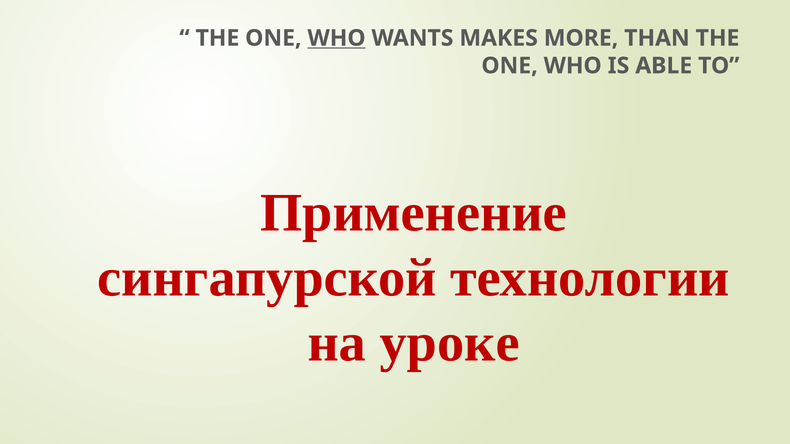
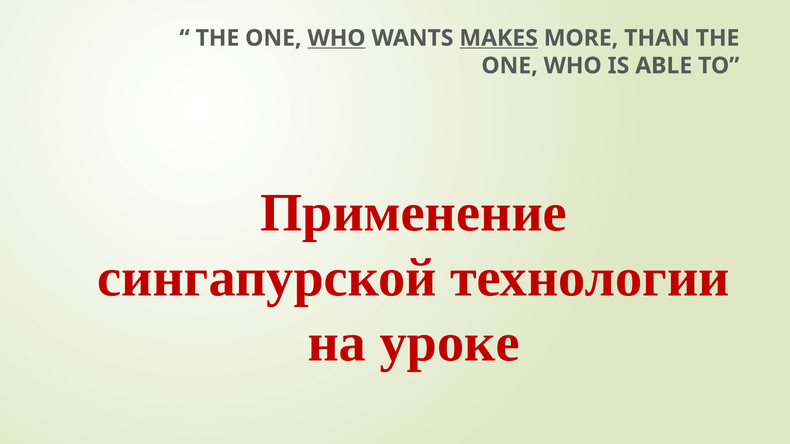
MAKES underline: none -> present (499, 38)
